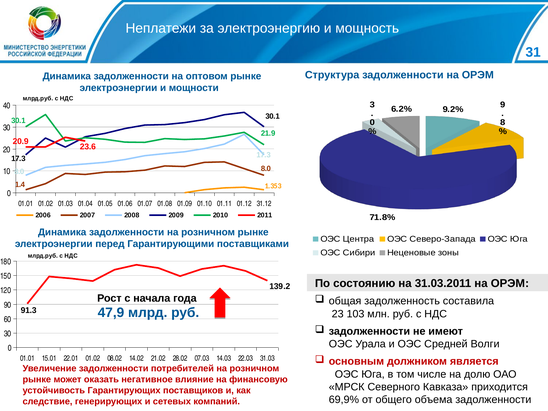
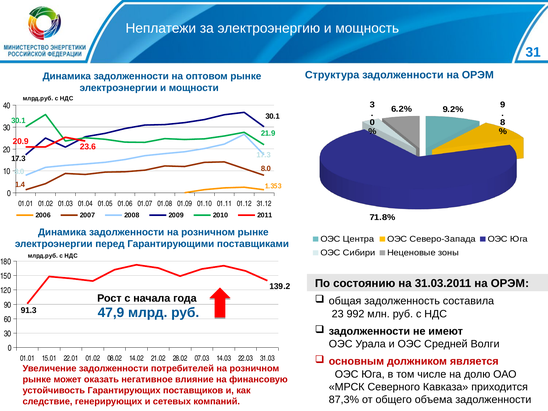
103: 103 -> 992 (355, 314)
69,9%: 69,9% -> 87,3% (344, 400)
